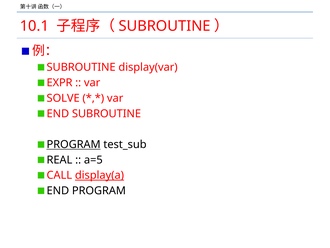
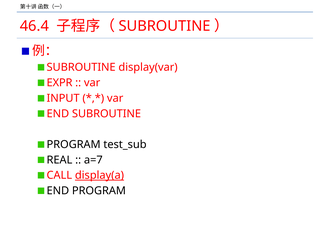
10.1: 10.1 -> 46.4 (34, 26)
SOLVE: SOLVE -> INPUT (63, 98)
PROGRAM underline: present -> none (74, 144)
a=5: a=5 -> a=7 (93, 160)
